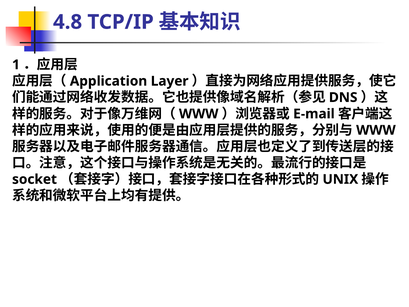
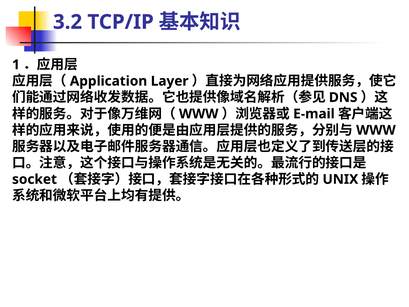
4.8: 4.8 -> 3.2 (68, 22)
